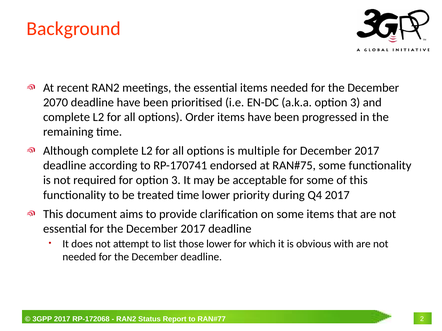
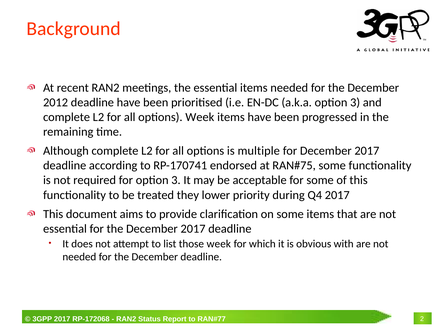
2070: 2070 -> 2012 (56, 103)
options Order: Order -> Week (200, 117)
treated time: time -> they (188, 195)
those lower: lower -> week (219, 244)
